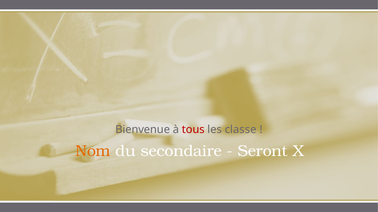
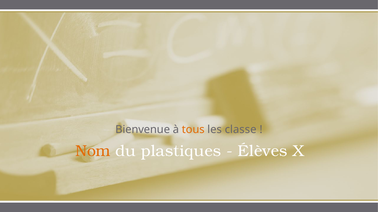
tous colour: red -> orange (193, 130)
secondaire: secondaire -> plastiques (181, 151)
Seront: Seront -> Élèves (263, 151)
